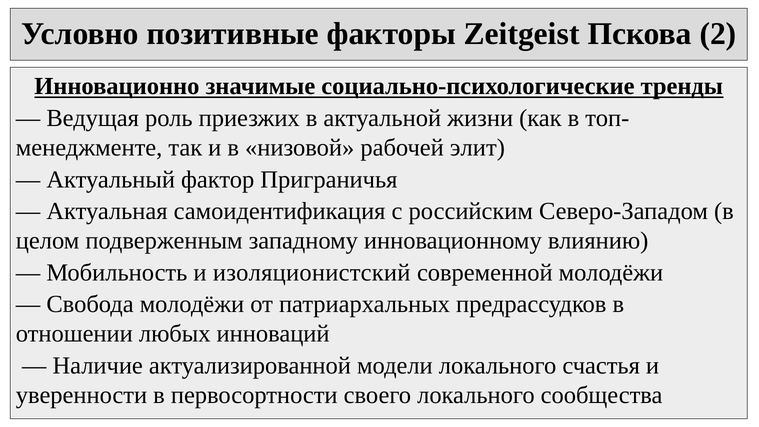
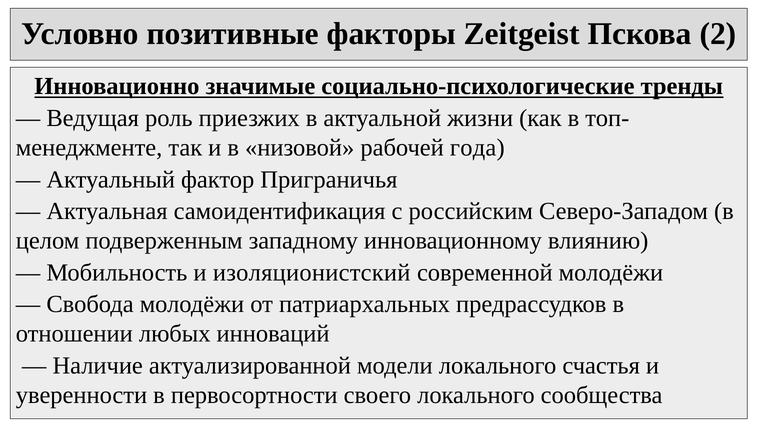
элит: элит -> года (477, 148)
